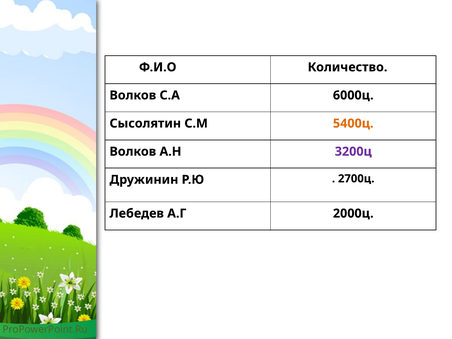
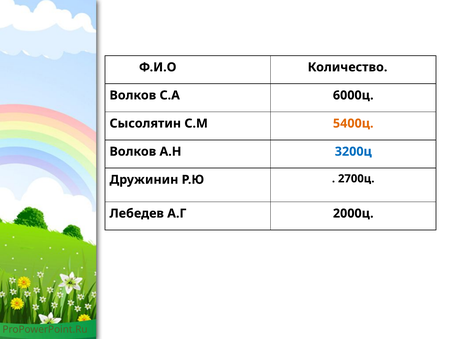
3200ц colour: purple -> blue (353, 152)
